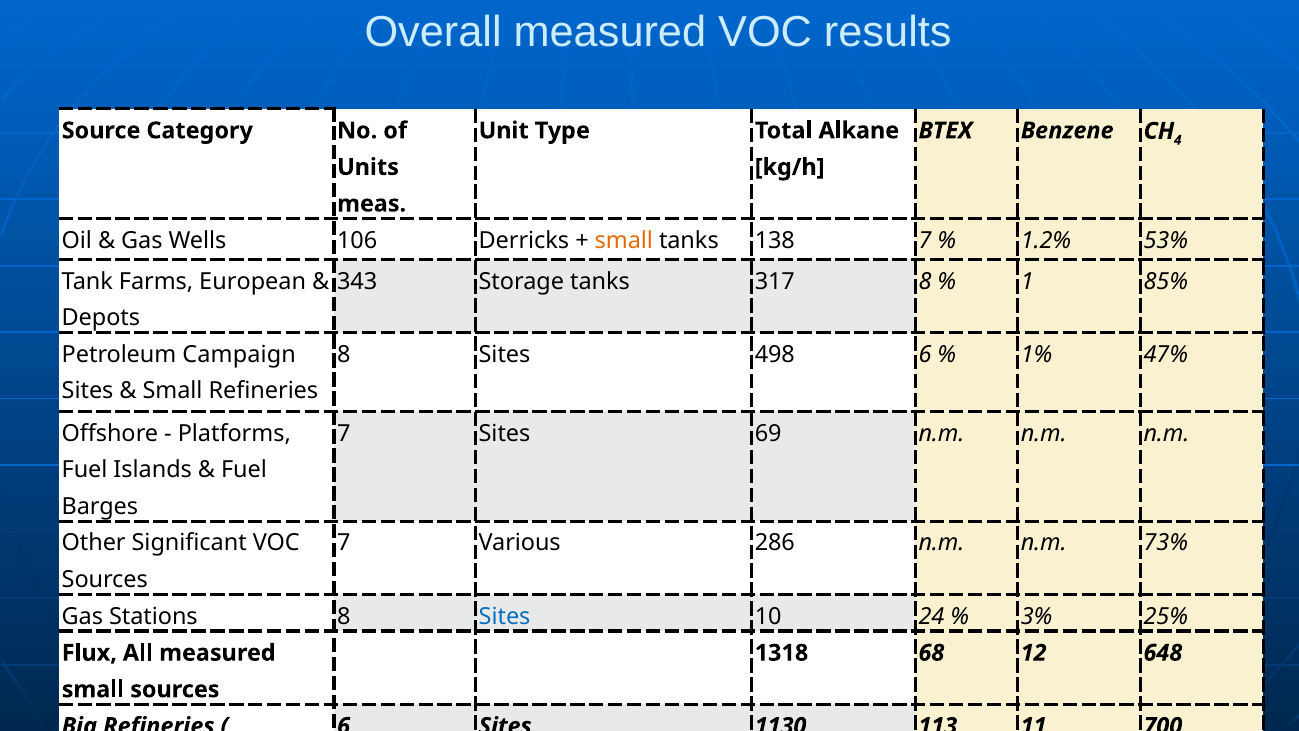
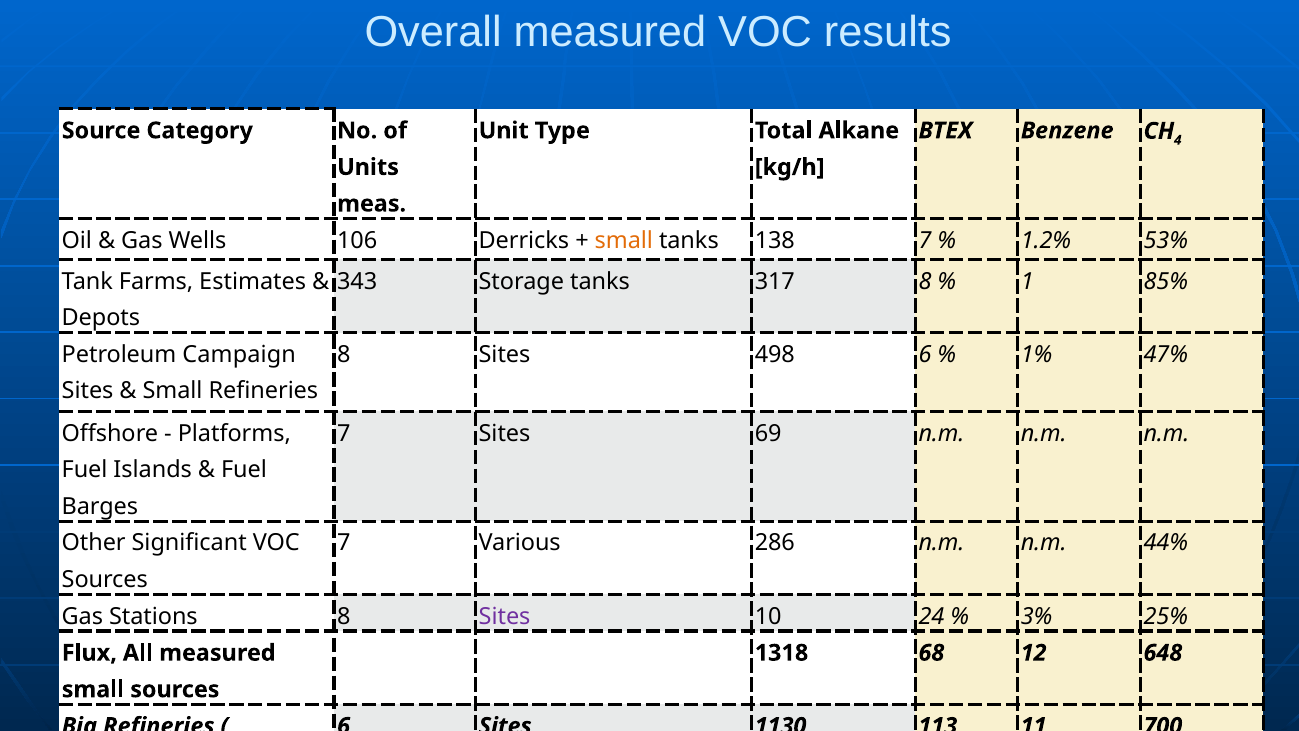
European: European -> Estimates (253, 281)
73%: 73% -> 44% (1166, 543)
Sites colour: blue -> purple (505, 616)
